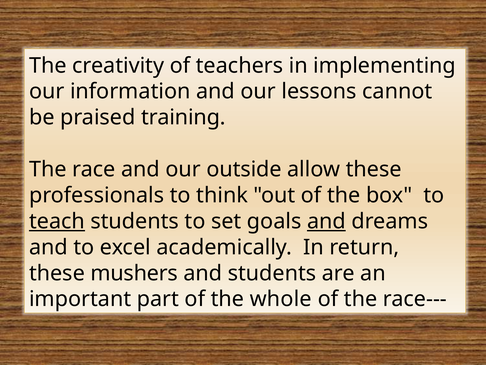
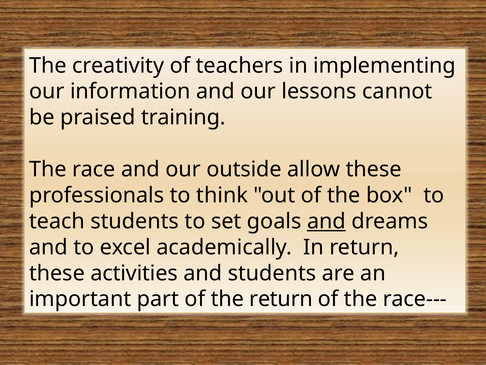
teach underline: present -> none (57, 221)
mushers: mushers -> activities (134, 273)
the whole: whole -> return (281, 299)
